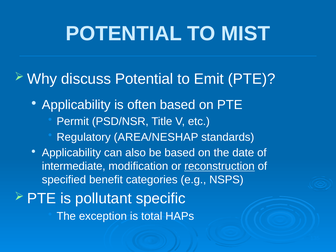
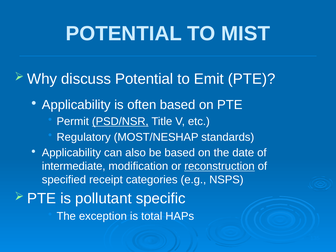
PSD/NSR underline: none -> present (120, 121)
AREA/NESHAP: AREA/NESHAP -> MOST/NESHAP (156, 137)
benefit: benefit -> receipt (106, 180)
